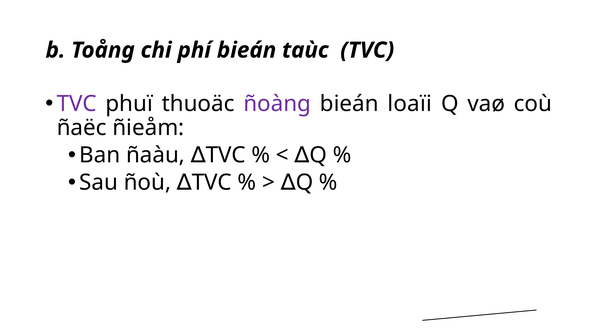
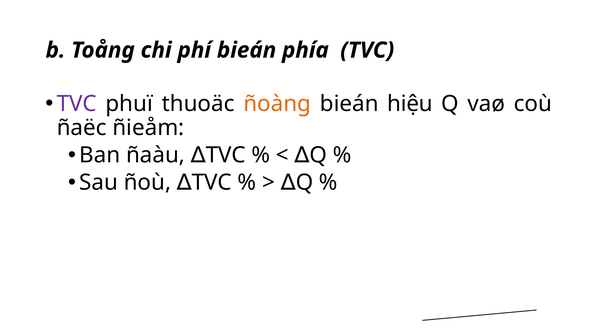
taùc: taùc -> phía (305, 50)
ñoàng colour: purple -> orange (277, 104)
loaïi: loaïi -> hiệu (410, 104)
